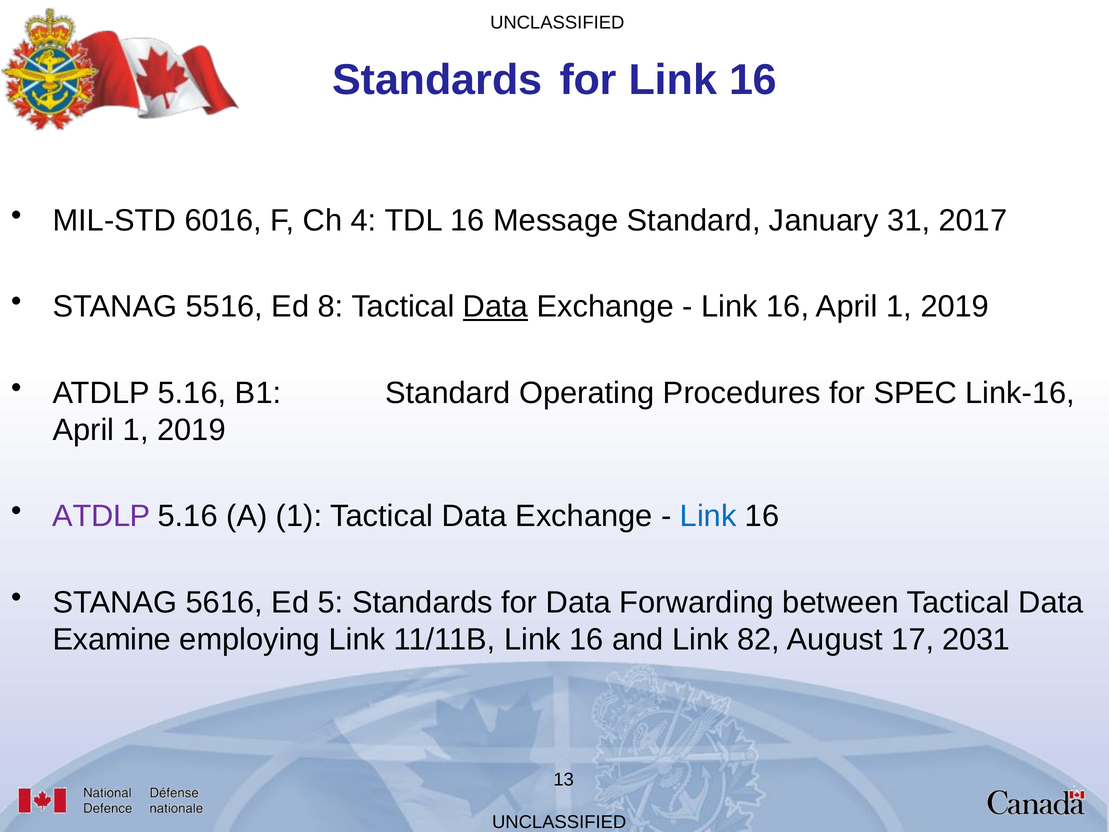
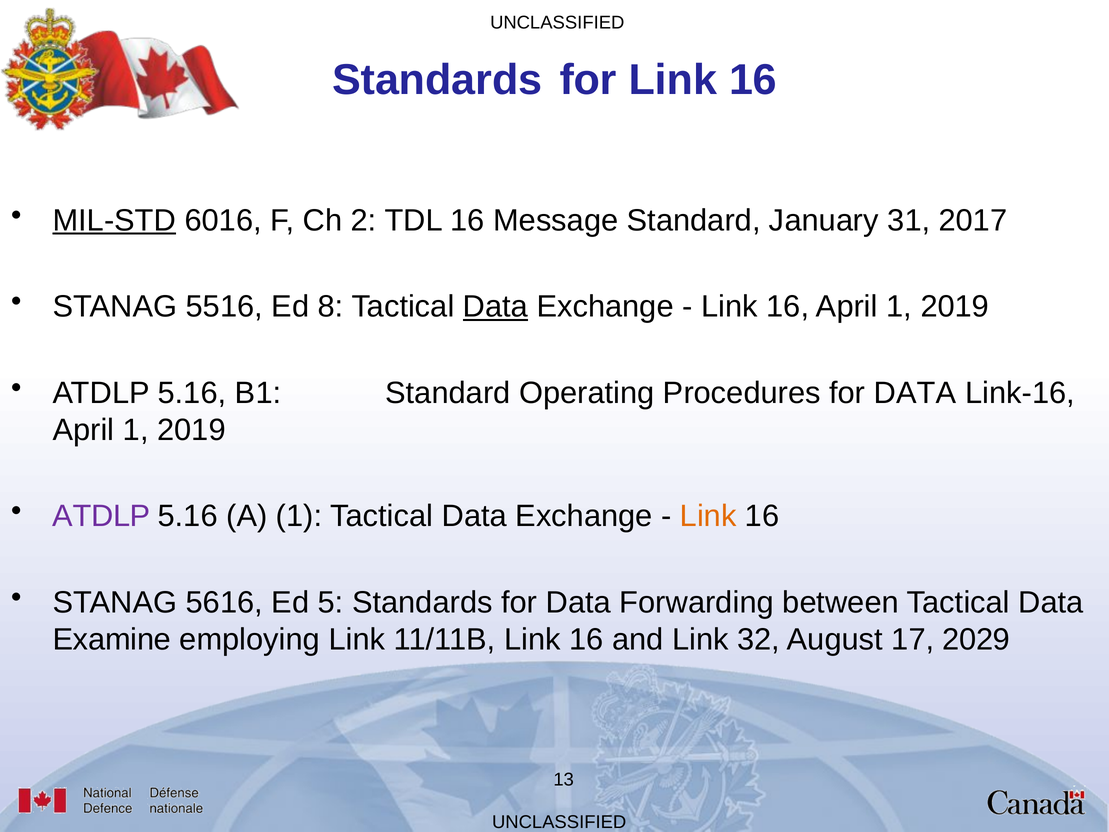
MIL-STD underline: none -> present (114, 220)
4: 4 -> 2 (364, 220)
Procedures for SPEC: SPEC -> DATA (915, 393)
Link colour: blue -> orange (708, 516)
82: 82 -> 32 (759, 639)
2031: 2031 -> 2029 (976, 639)
